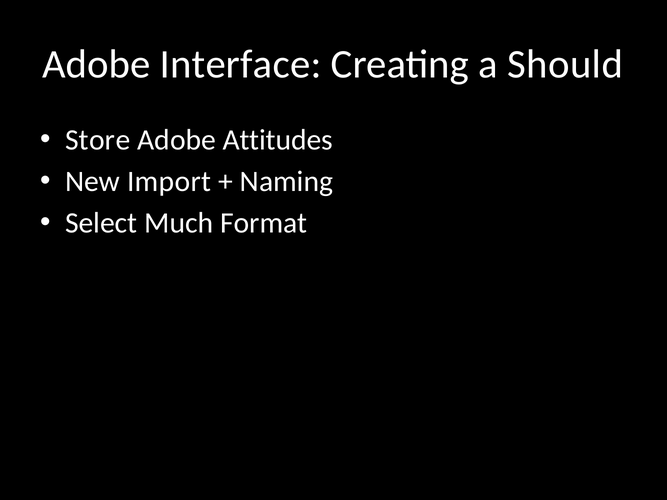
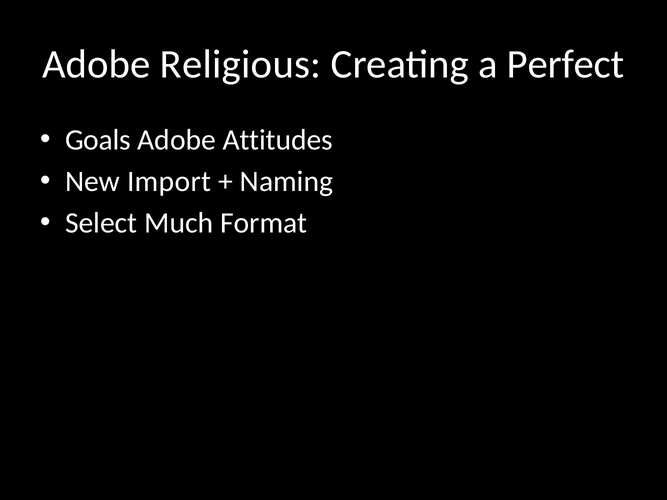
Interface: Interface -> Religious (241, 65)
Should: Should -> Perfect (566, 65)
Store: Store -> Goals (98, 140)
